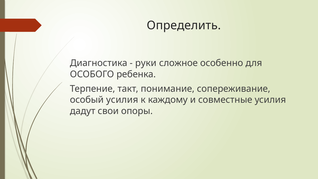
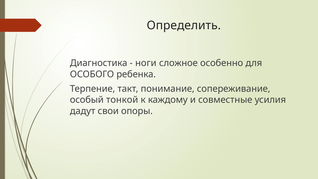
руки: руки -> ноги (146, 63)
особый усилия: усилия -> тонкой (122, 100)
